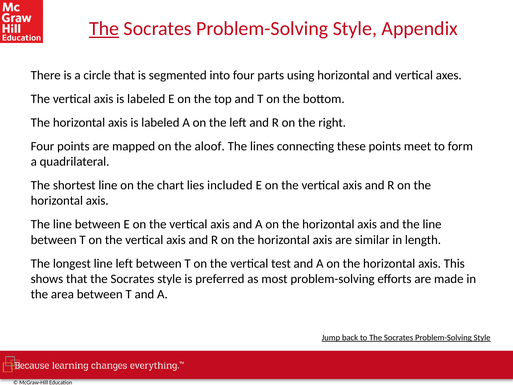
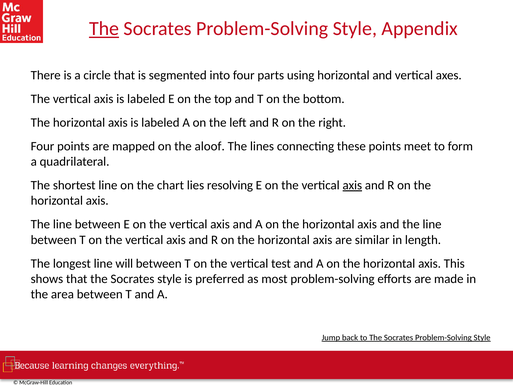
included: included -> resolving (230, 185)
axis underline: none -> present (352, 185)
line left: left -> will (124, 263)
